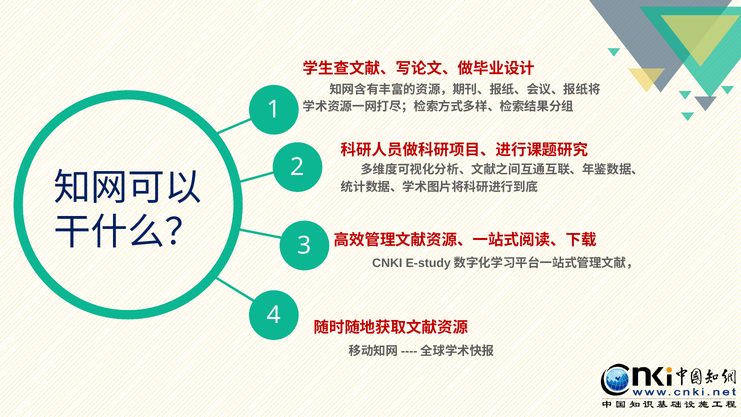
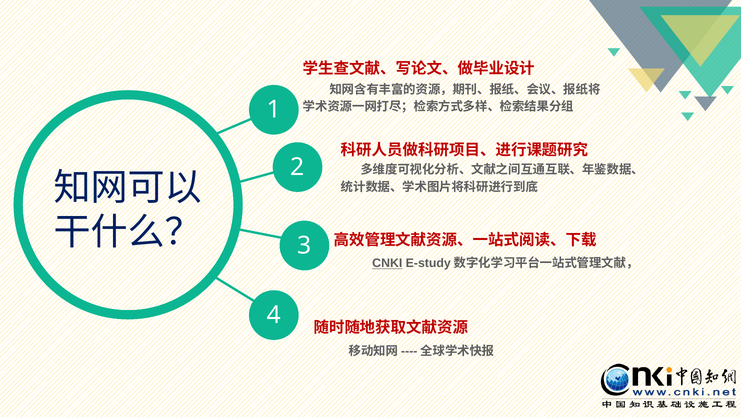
CNKI underline: none -> present (387, 263)
